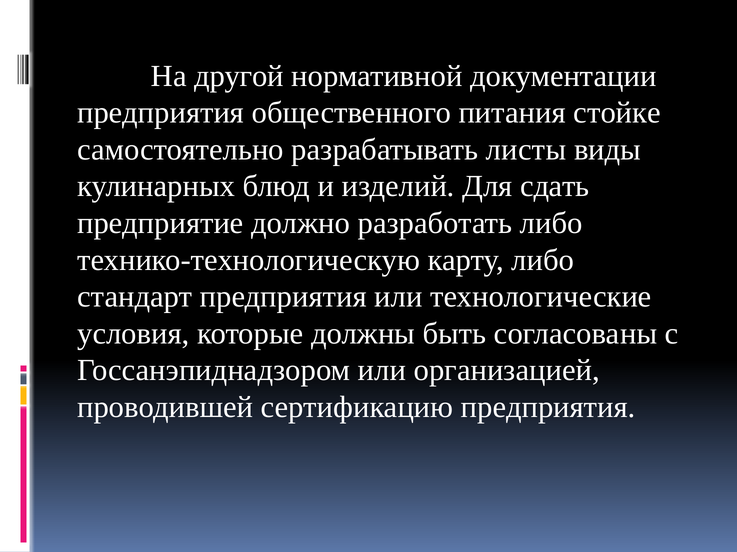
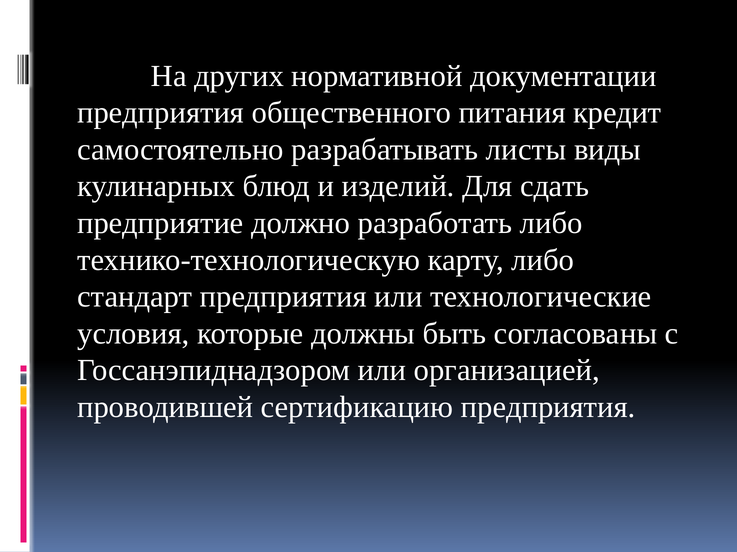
другой: другой -> других (239, 76)
стойке: стойке -> кредит (617, 113)
